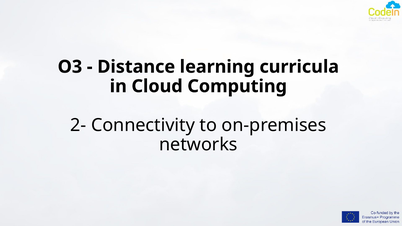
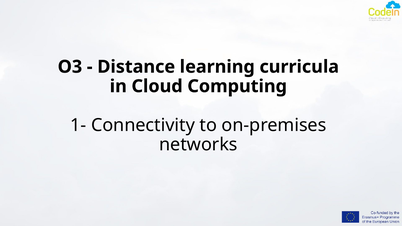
2-: 2- -> 1- (78, 125)
